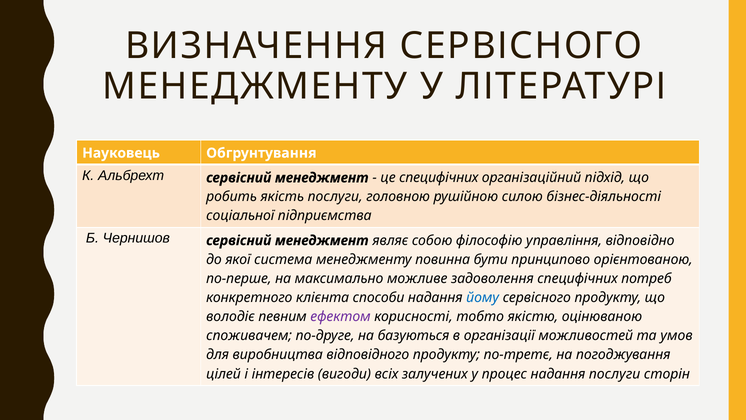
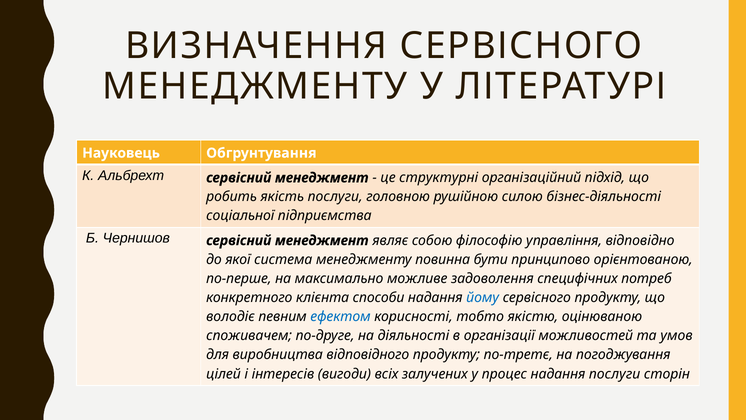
це специфічних: специфічних -> структурні (439, 178)
ефектом colour: purple -> blue (340, 316)
базуються: базуються -> діяльності (413, 335)
